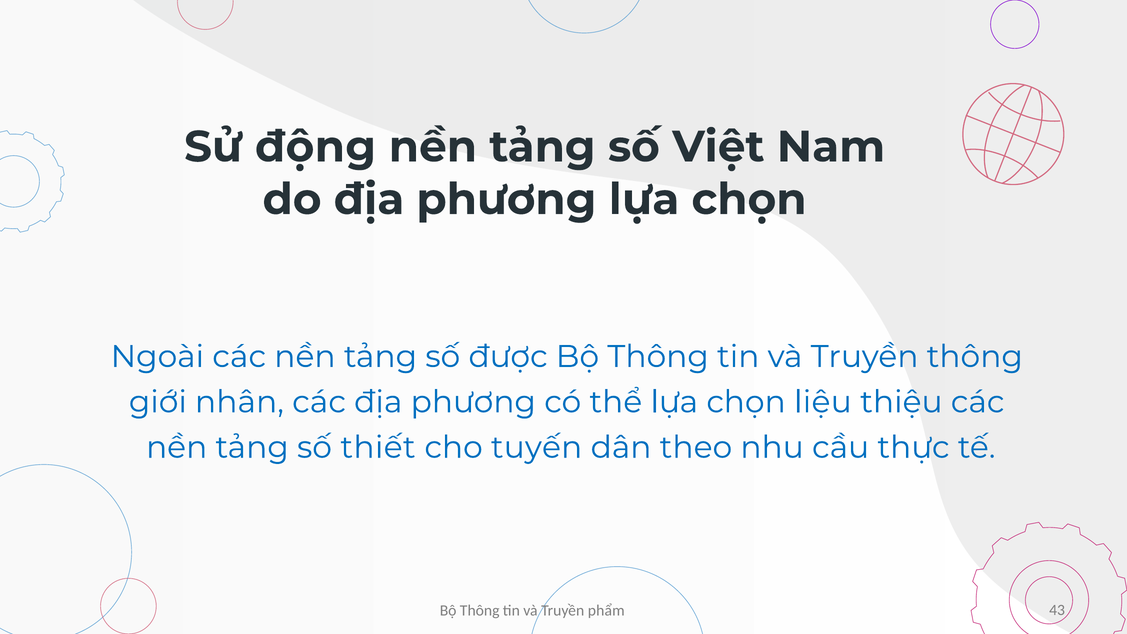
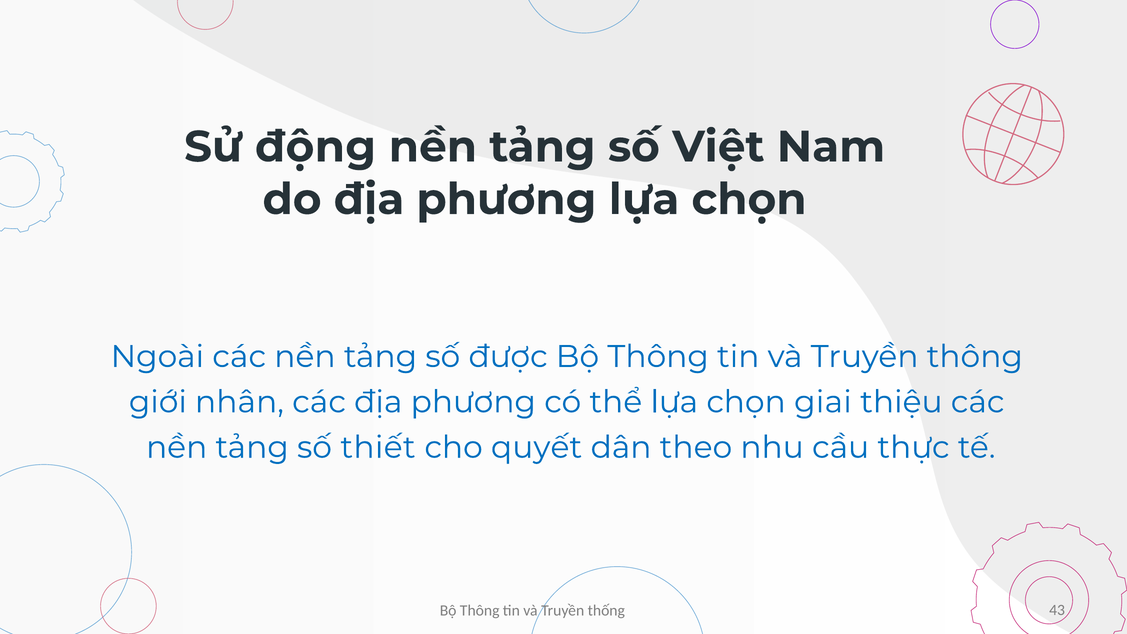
liệu: liệu -> giai (823, 402)
tuyến: tuyến -> quyết (537, 447)
phẩm: phẩm -> thống (606, 610)
